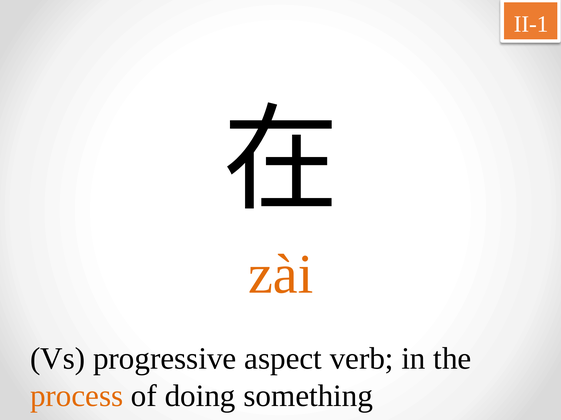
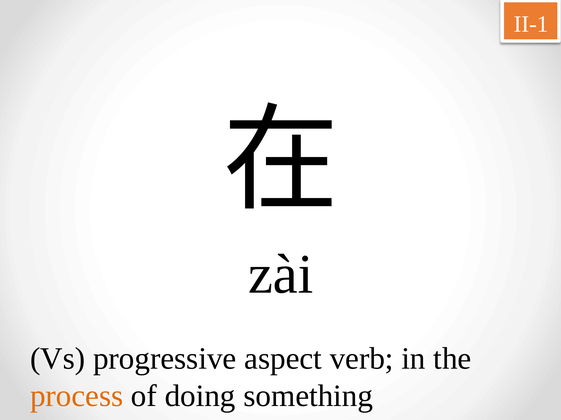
zài colour: orange -> black (281, 275)
